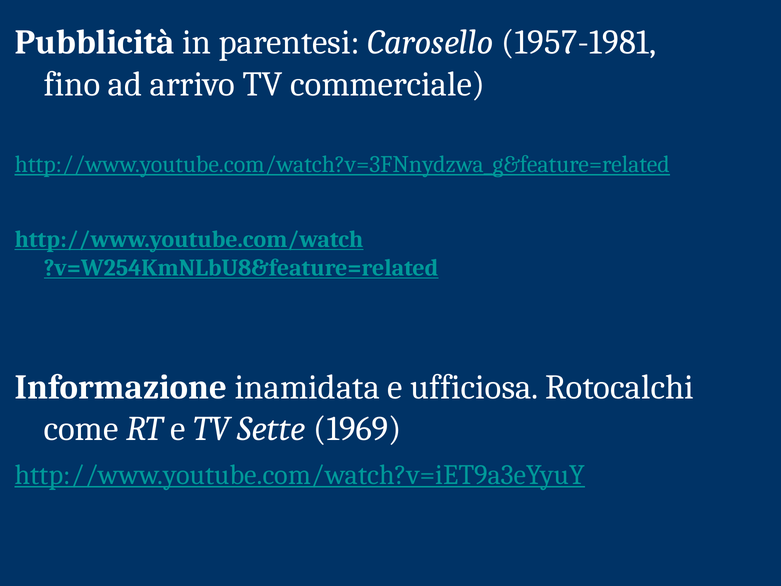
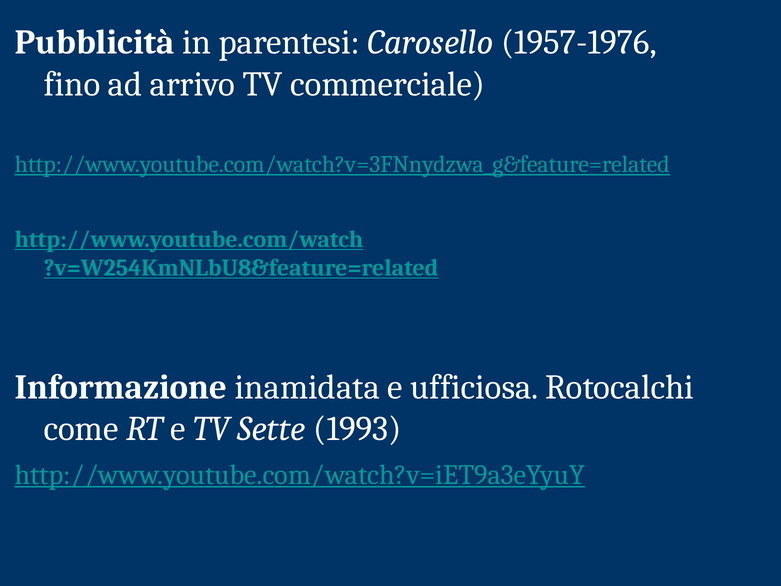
1957-1981: 1957-1981 -> 1957-1976 (579, 42)
1969: 1969 -> 1993 (357, 429)
